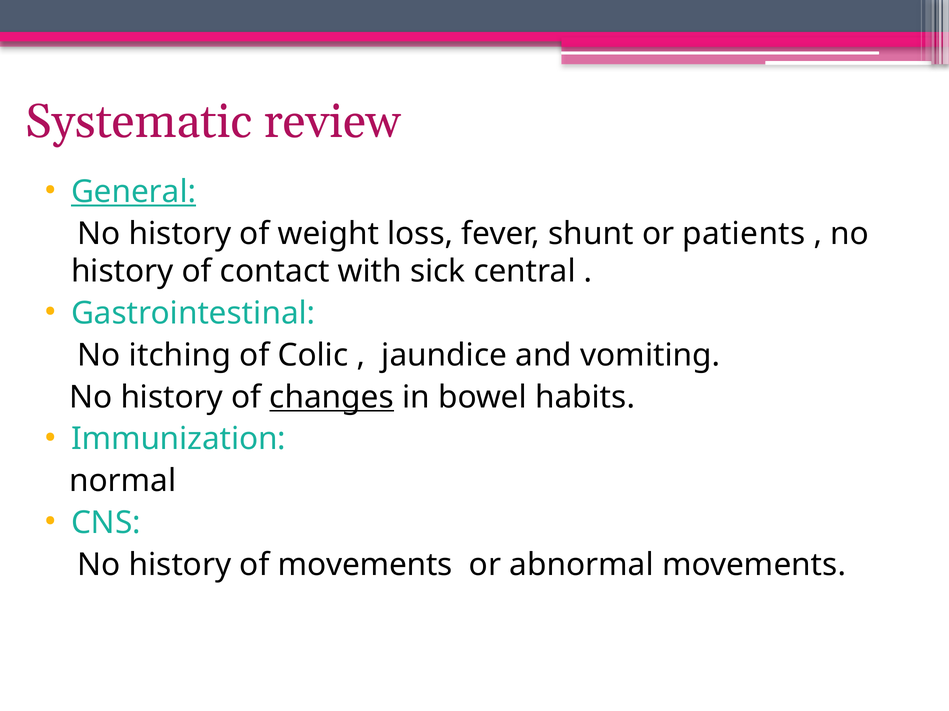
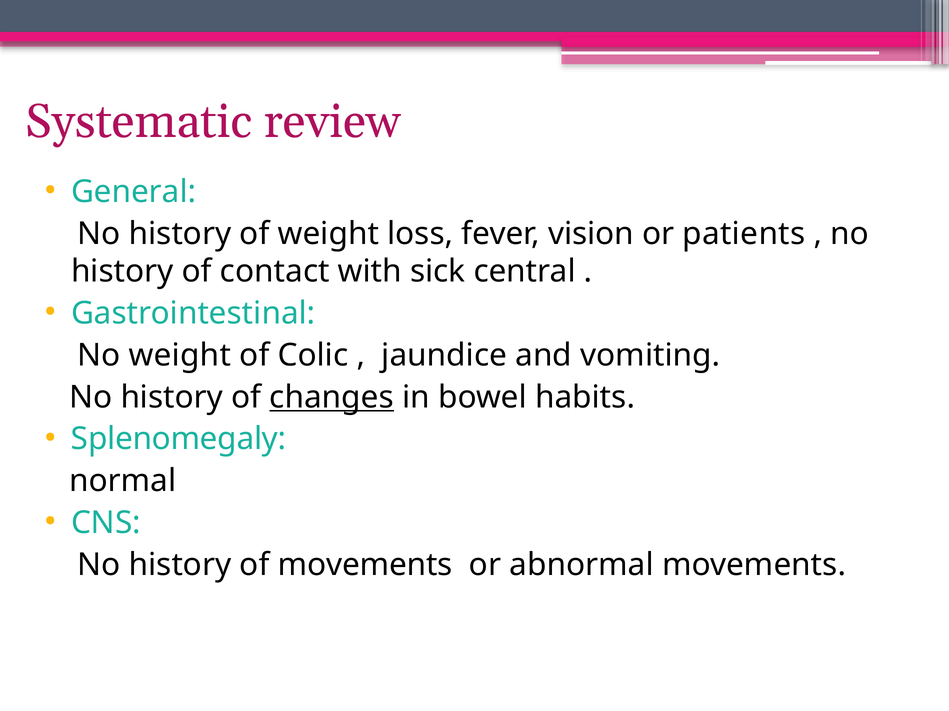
General underline: present -> none (134, 192)
shunt: shunt -> vision (591, 234)
No itching: itching -> weight (180, 356)
Immunization: Immunization -> Splenomegaly (179, 440)
